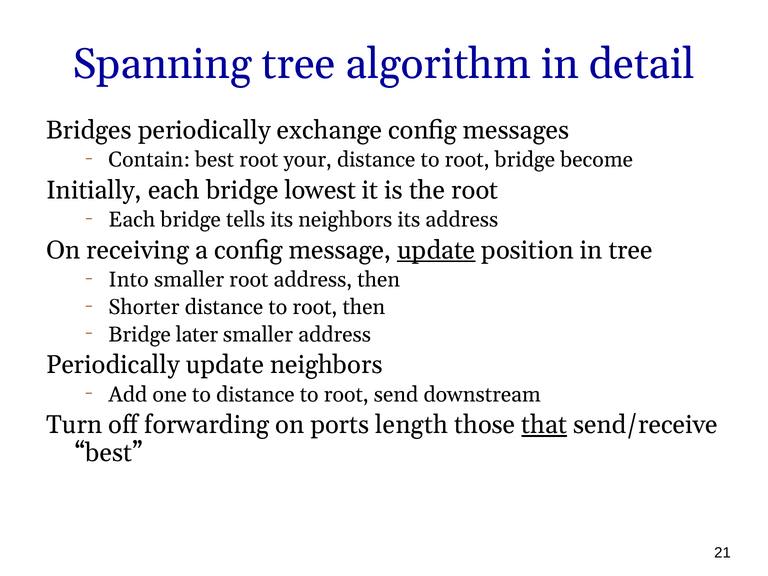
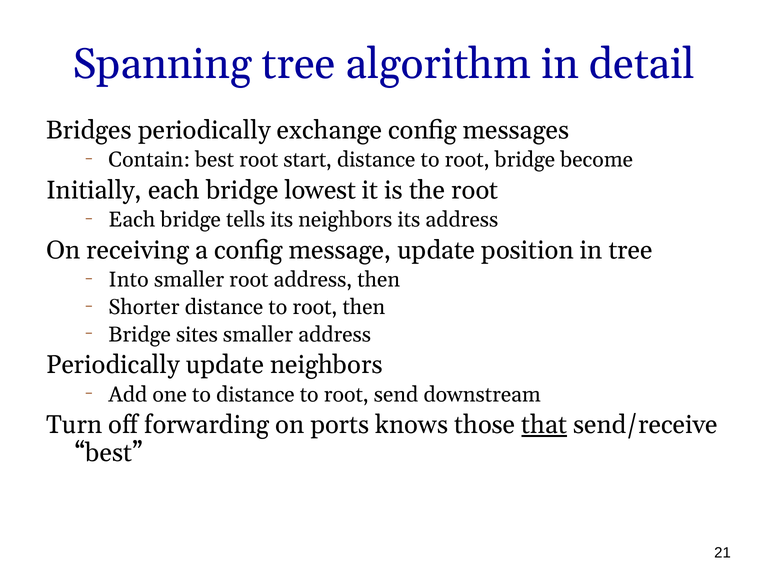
your: your -> start (308, 160)
update underline: present -> none (436, 250)
later: later -> sites (197, 335)
length: length -> knows (412, 425)
